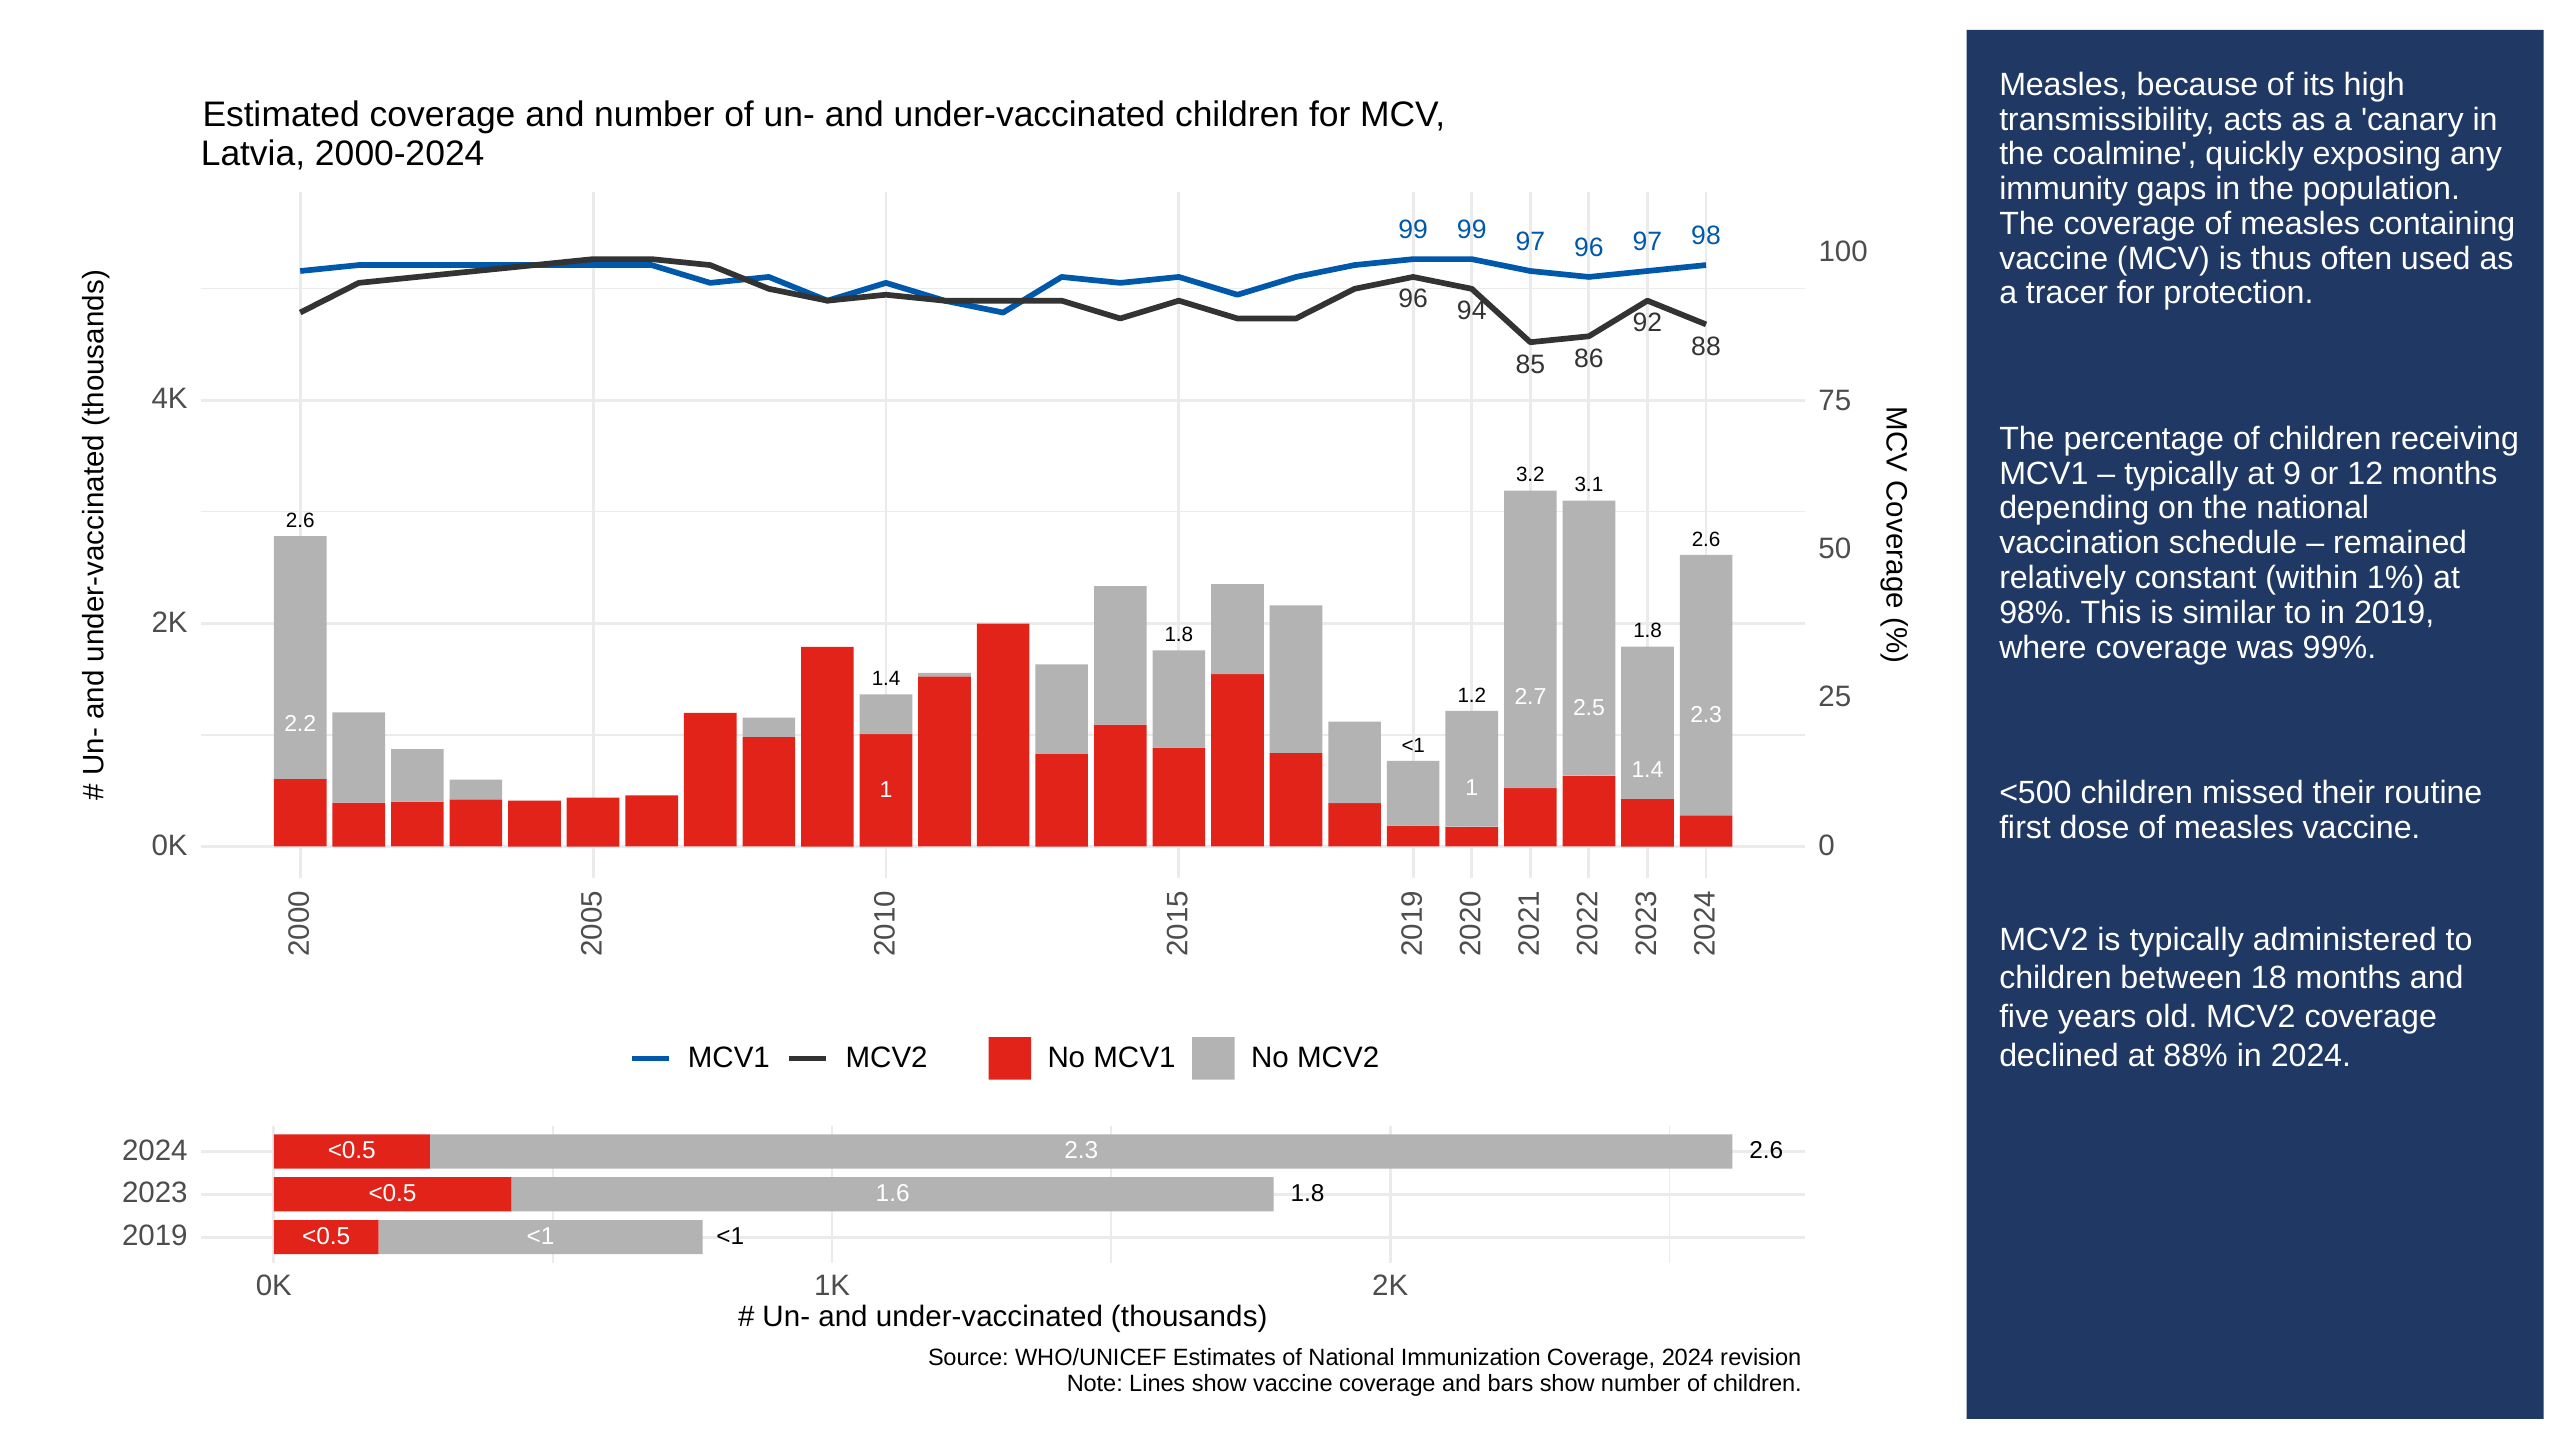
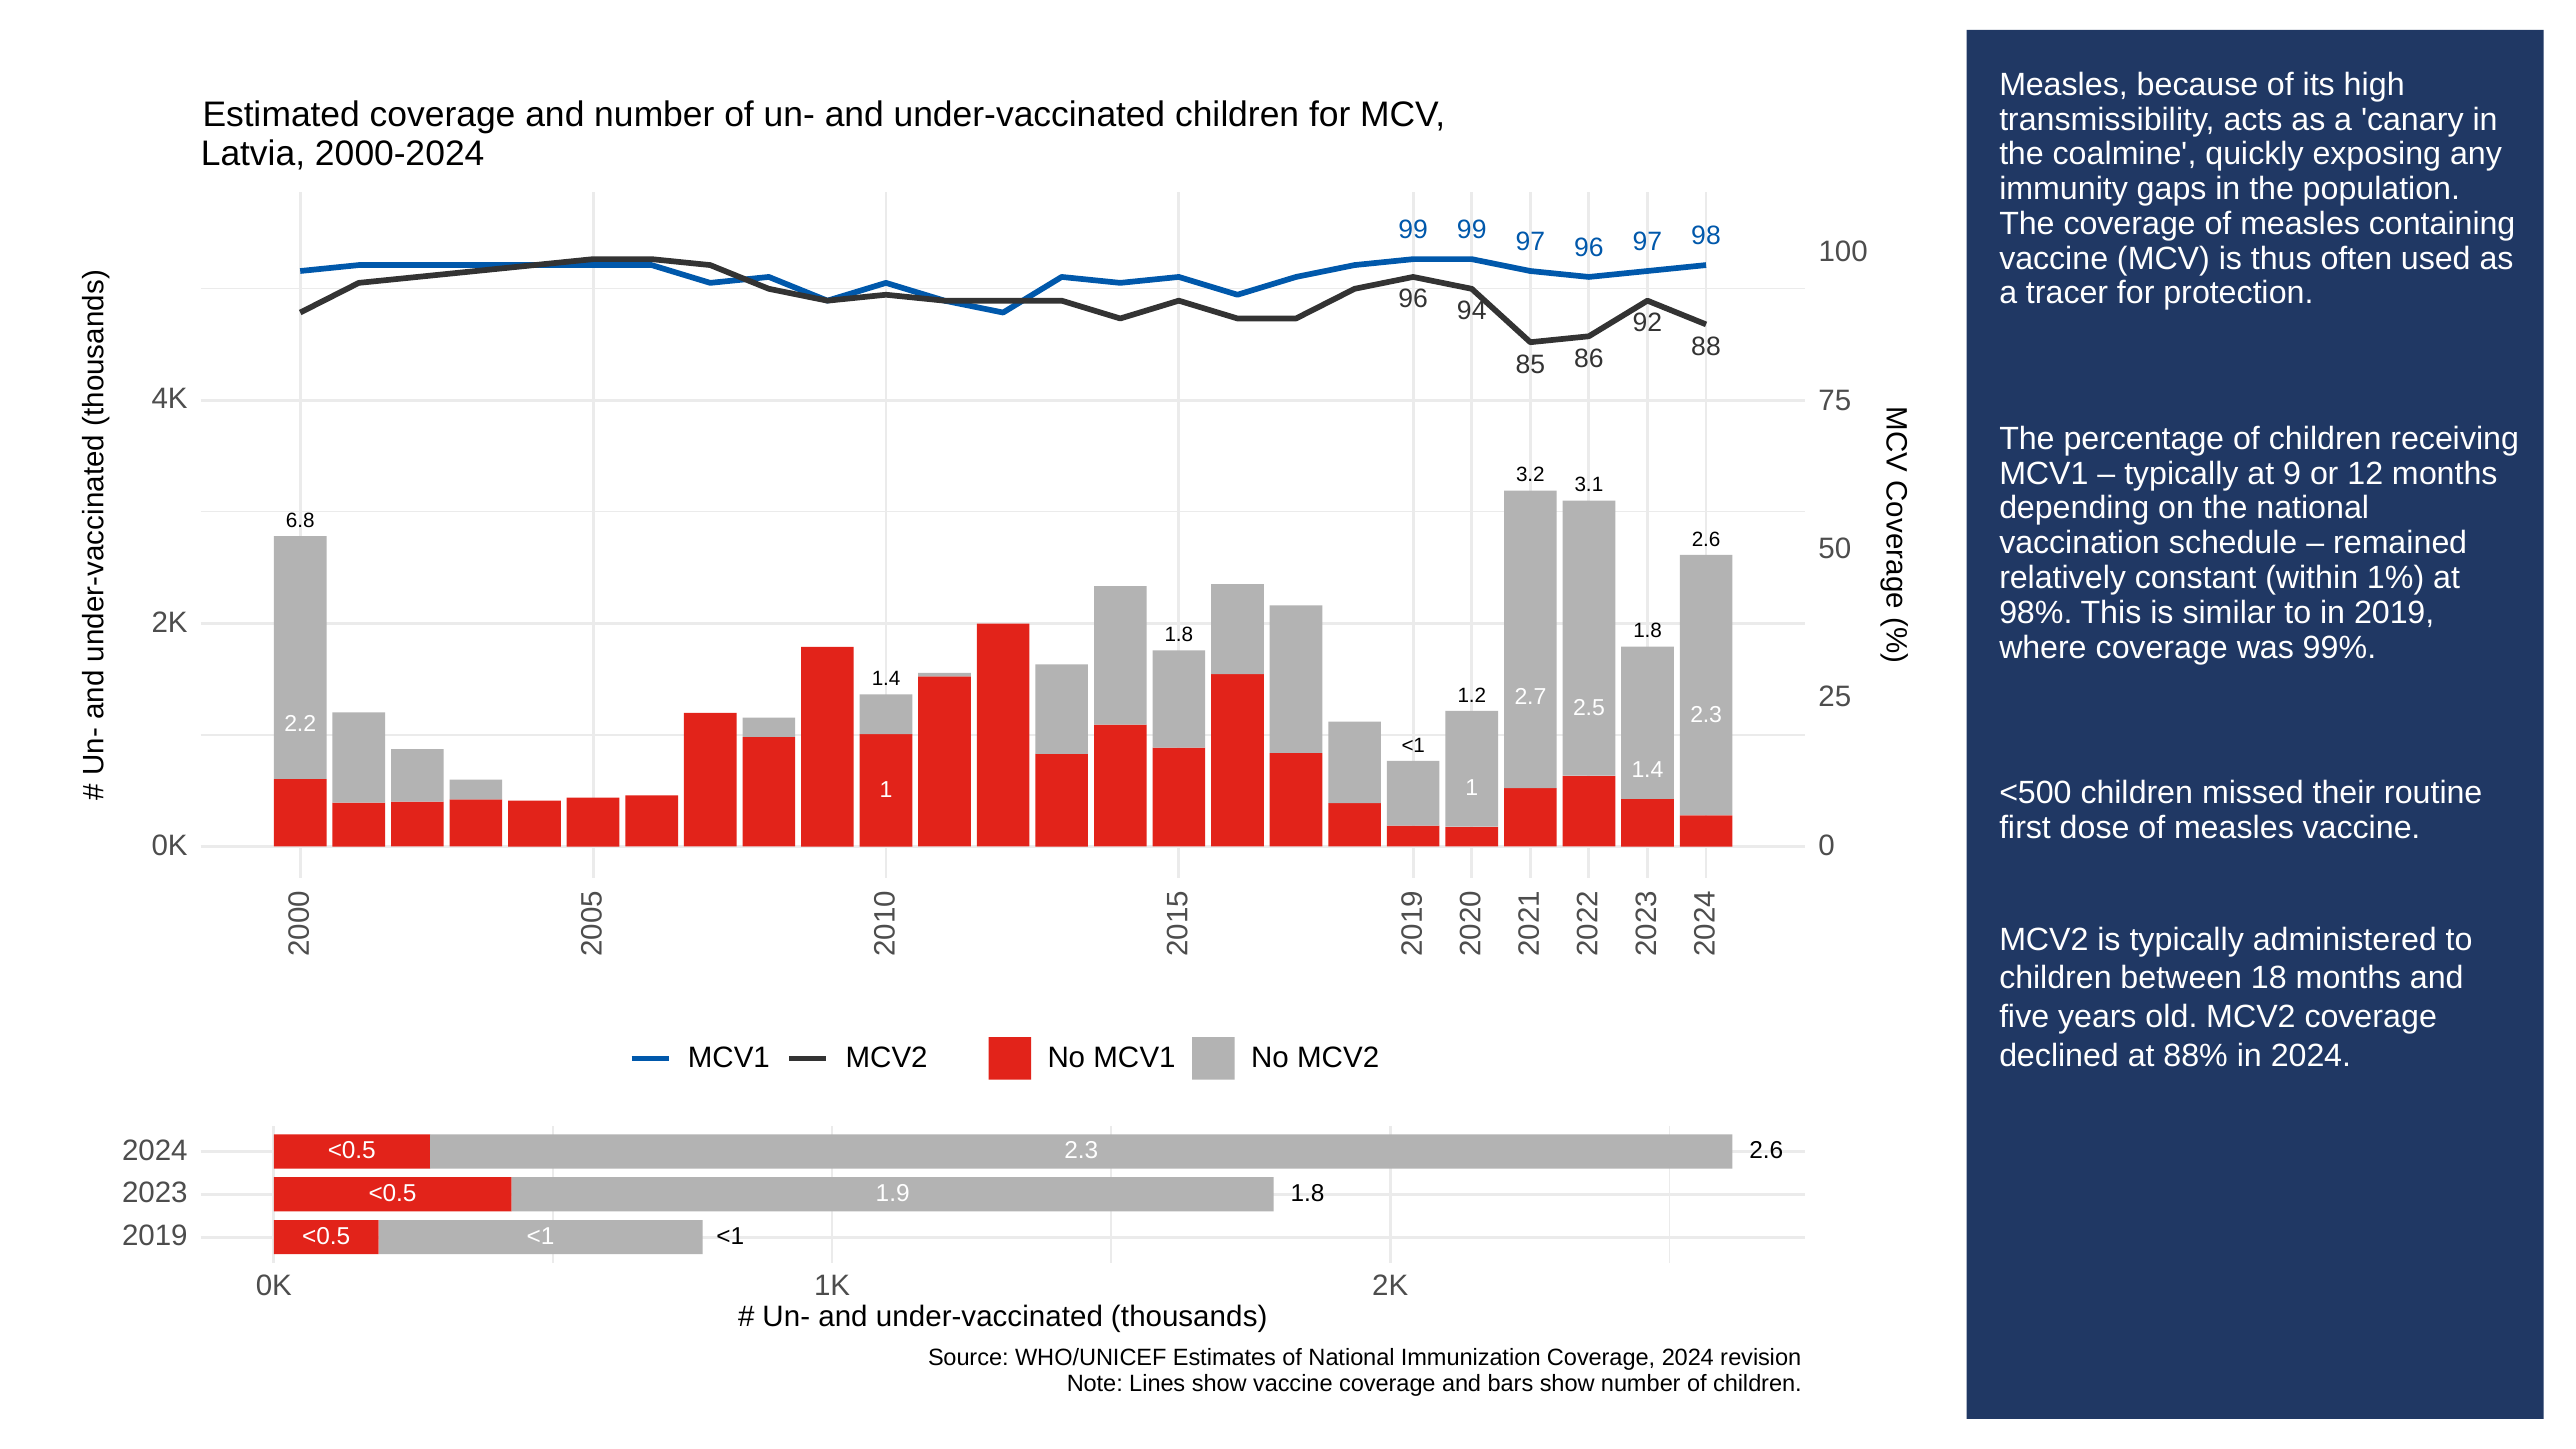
2.6: 2.6 -> 6.8 (300, 521)
1.6: 1.6 -> 1.9 (893, 1194)
